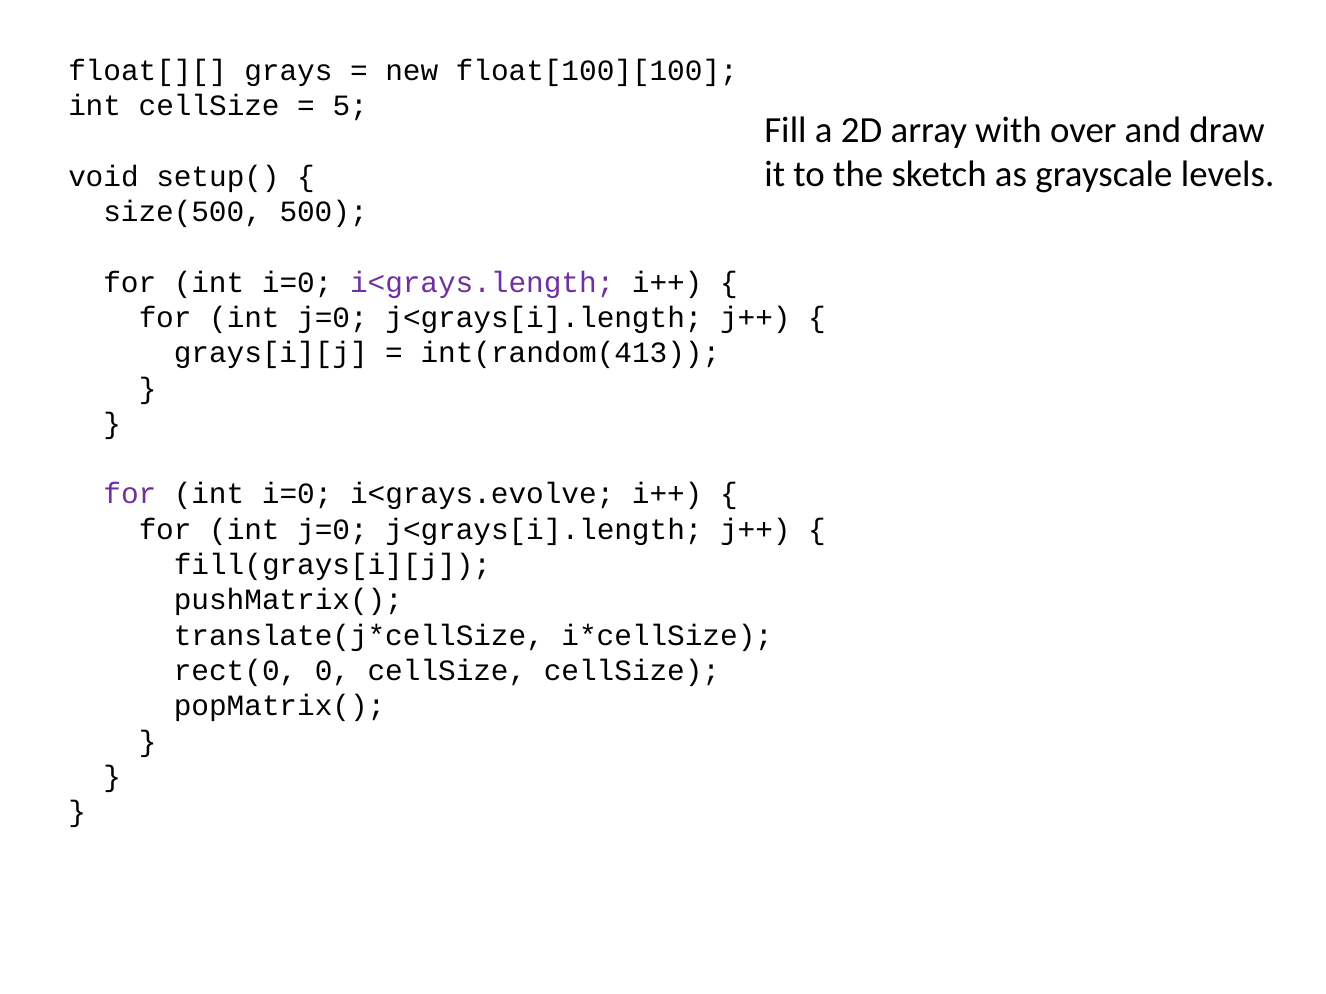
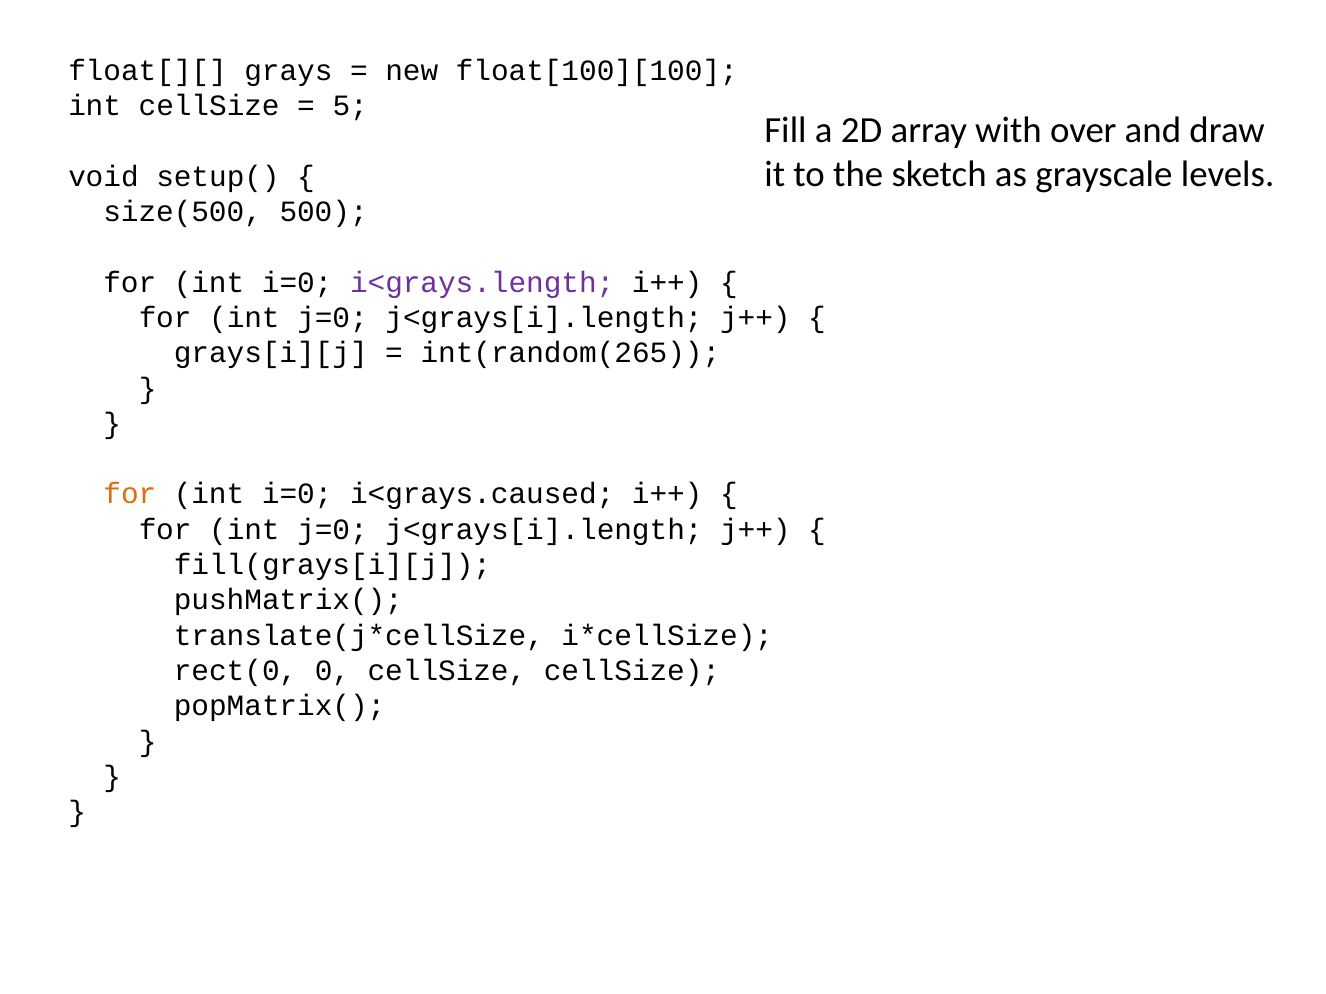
int(random(413: int(random(413 -> int(random(265 (570, 353)
for colour: purple -> orange (130, 495)
i<grays.evolve: i<grays.evolve -> i<grays.caused (482, 495)
